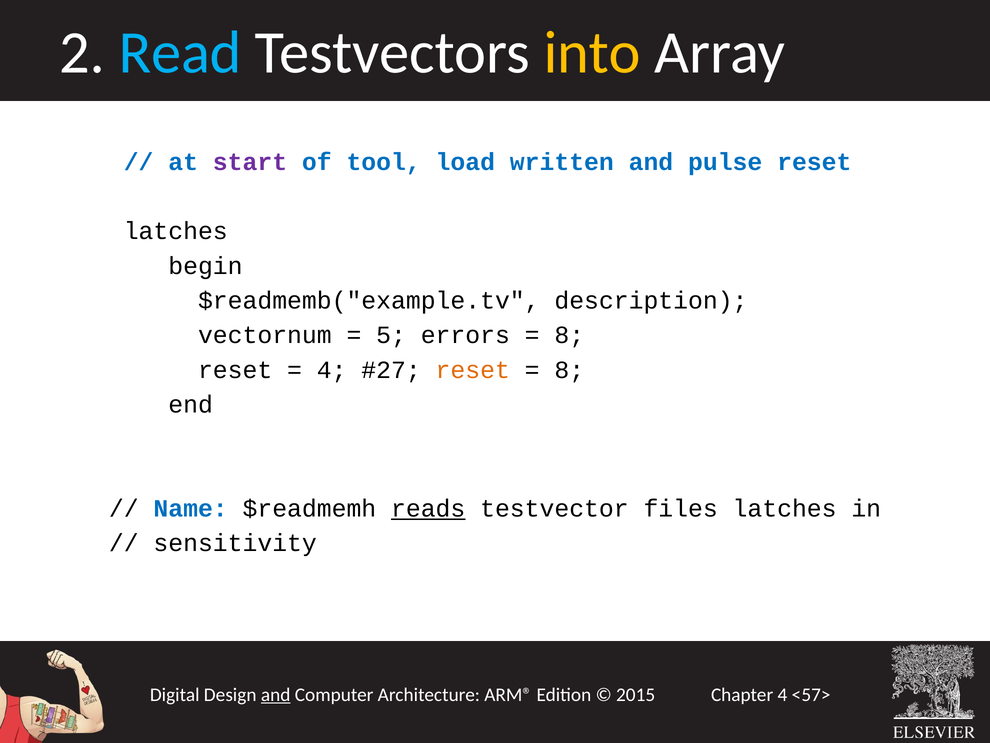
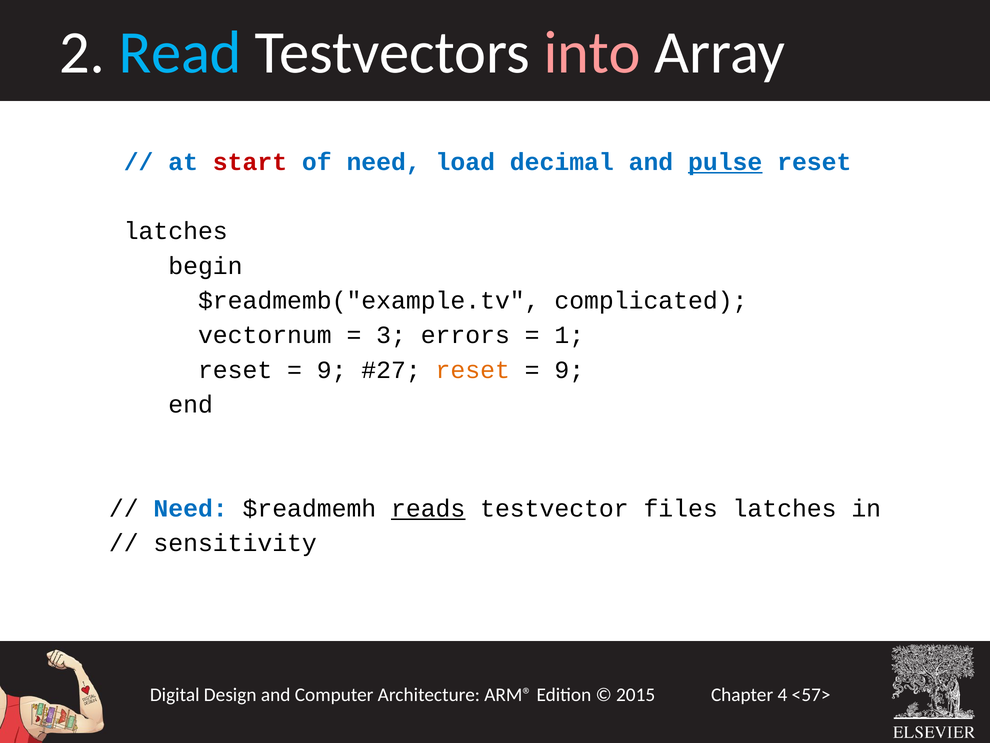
into colour: yellow -> pink (592, 53)
start colour: purple -> red (250, 162)
of tool: tool -> need (384, 162)
written: written -> decimal (562, 162)
pulse underline: none -> present (725, 162)
description: description -> complicated (651, 300)
5: 5 -> 3 (391, 335)
8: 8 -> 1 (569, 335)
4: 4 -> 9 (332, 370)
8: 8 -> 9 (569, 370)
Name: Name -> Need (191, 508)
and underline: present -> none (276, 694)
